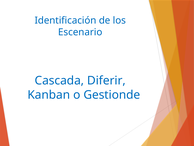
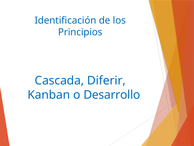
Escenario: Escenario -> Principios (80, 32)
Gestionde: Gestionde -> Desarrollo (112, 95)
